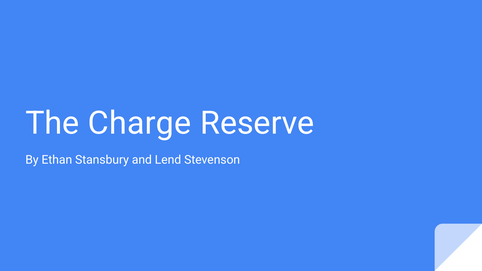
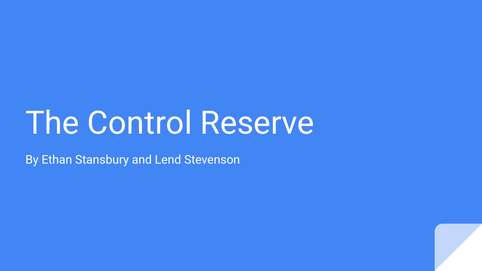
Charge: Charge -> Control (140, 123)
